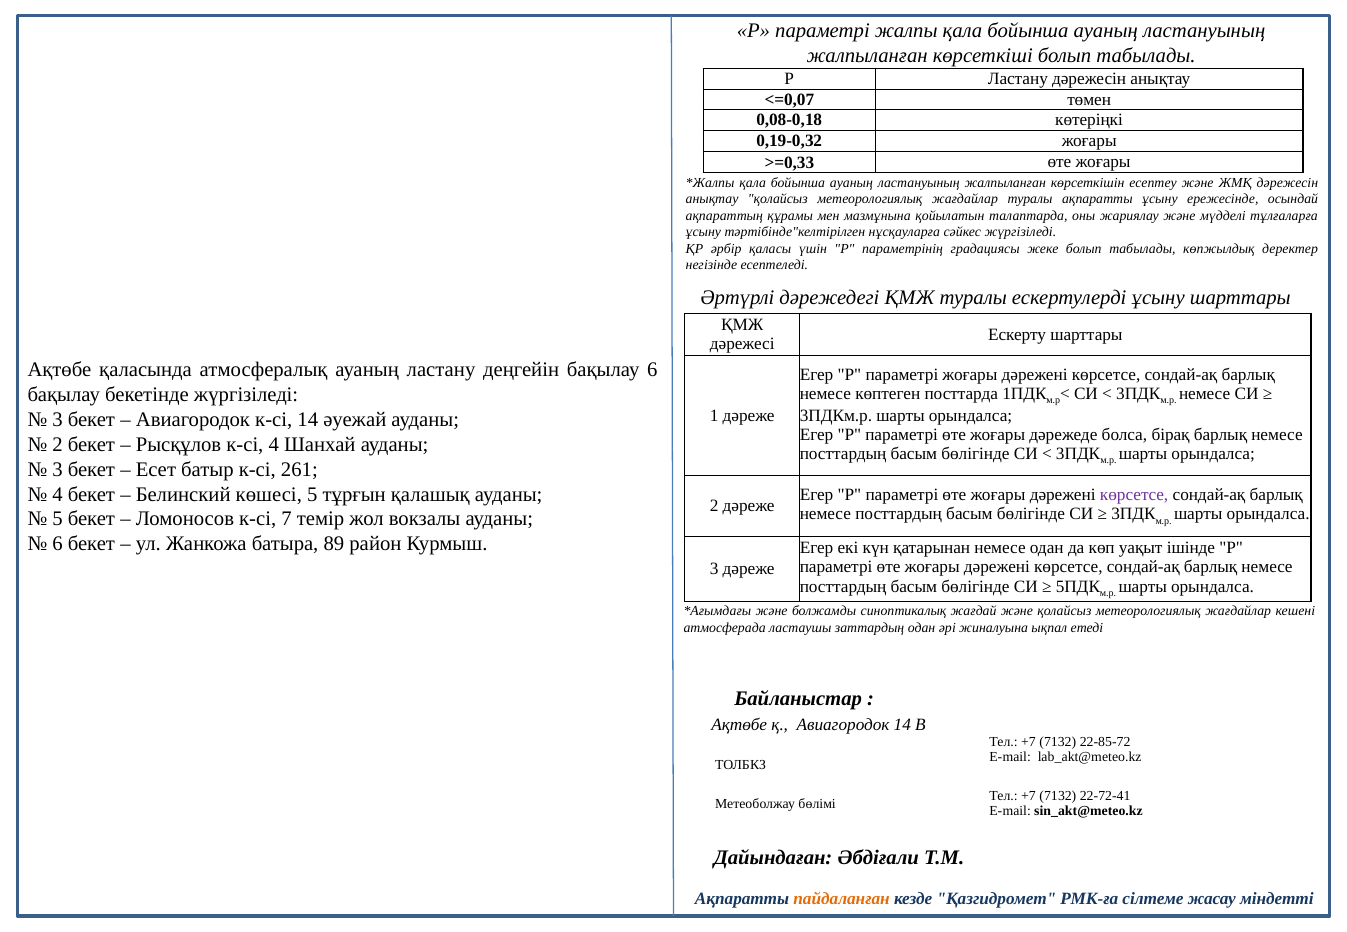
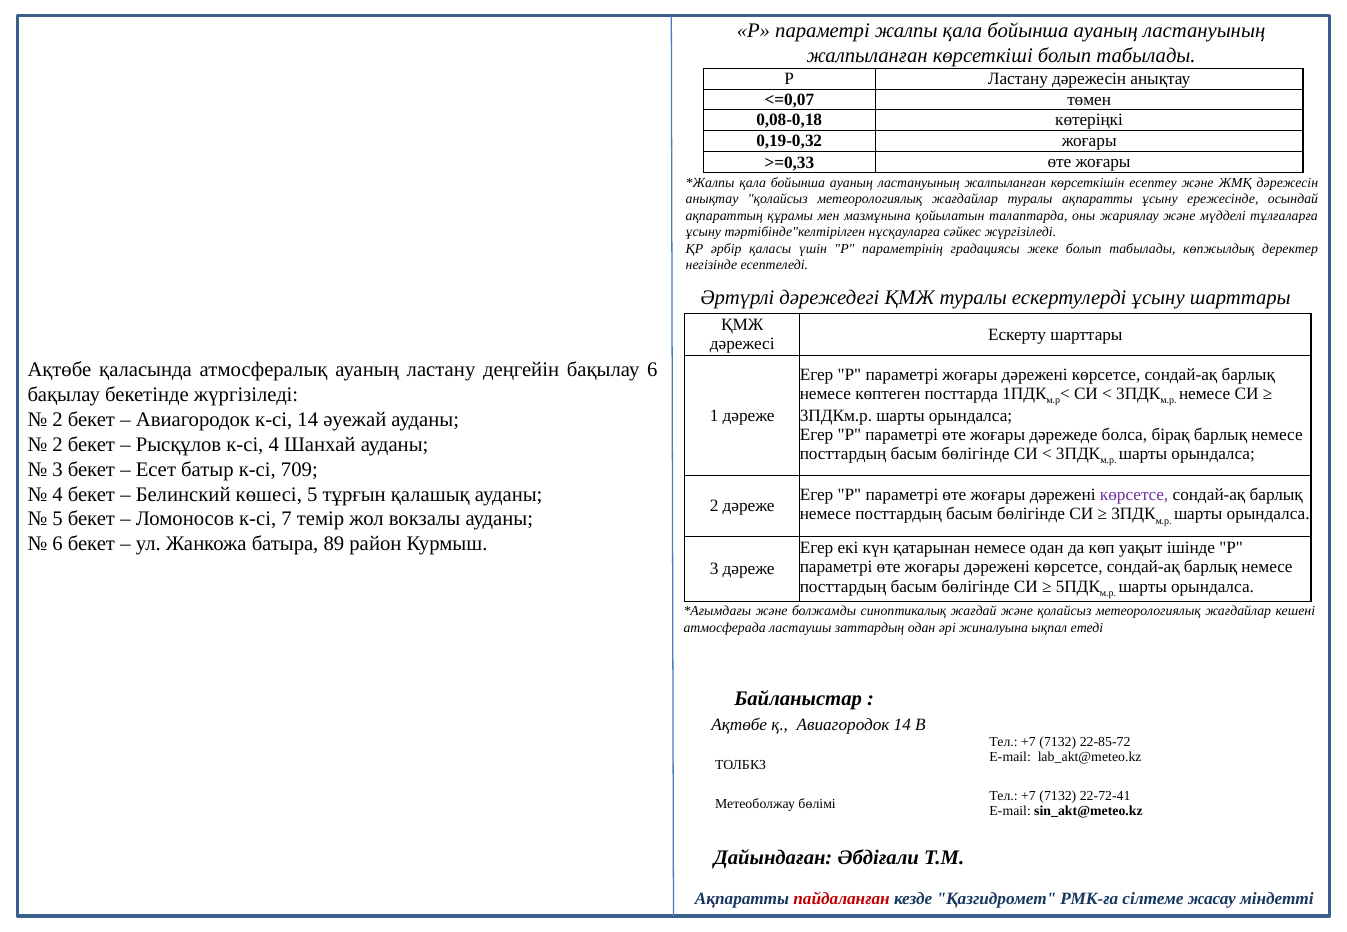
3: 3 -> 2 (58, 420)
261: 261 -> 709 (299, 470)
пайдаланған colour: orange -> red (842, 900)
